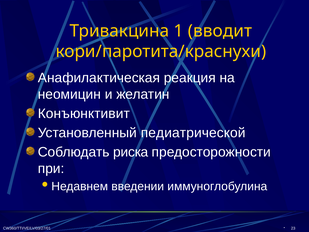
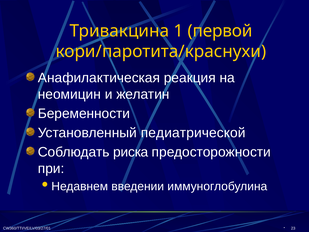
вводит: вводит -> первой (220, 31)
Конъюнктивит: Конъюнктивит -> Беременности (84, 113)
